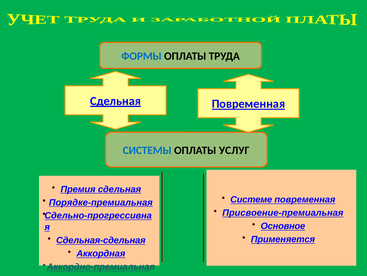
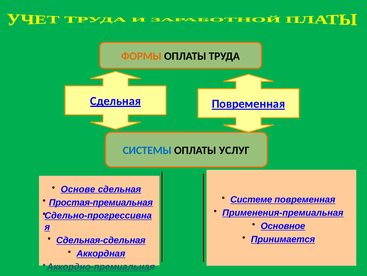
ФОРМЫ colour: blue -> orange (141, 56)
Премия: Премия -> Основе (78, 189)
Порядке-премиальная: Порядке-премиальная -> Простая-премиальная (101, 202)
Присвоение-премиальная: Присвоение-премиальная -> Применения-премиальная (283, 212)
Применяется: Применяется -> Принимается (283, 239)
